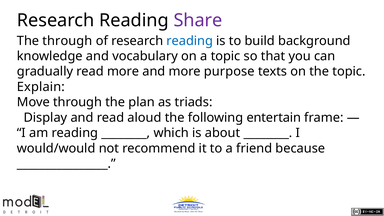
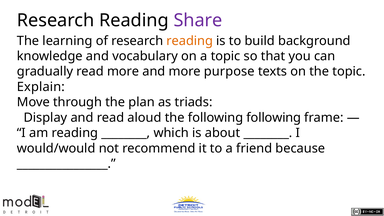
The through: through -> learning (67, 41)
reading colour: blue -> orange (190, 41)
following entertain: entertain -> following (274, 118)
